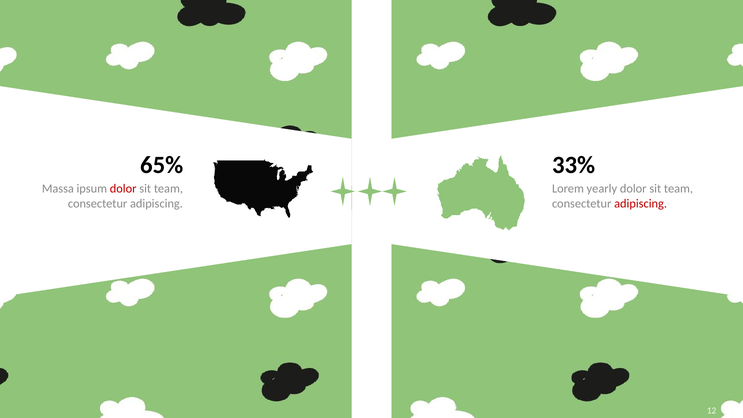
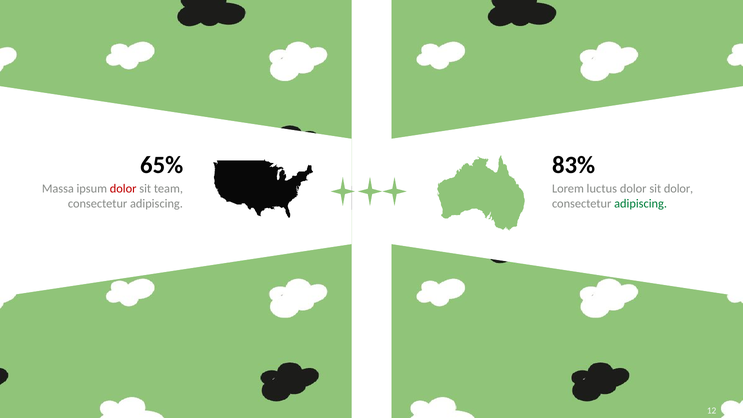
33%: 33% -> 83% (574, 165)
yearly: yearly -> luctus (602, 189)
team: team -> dolor (679, 189)
adipiscing colour: red -> green (641, 204)
